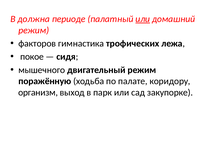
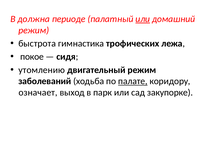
факторов: факторов -> быстрота (37, 43)
мышечного: мышечного -> утомлению (42, 70)
поражённую: поражённую -> заболеваний (45, 81)
палате underline: none -> present (133, 81)
организм: организм -> означает (38, 93)
